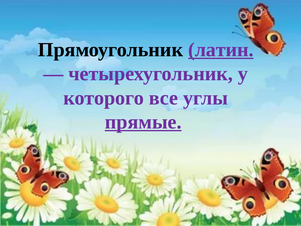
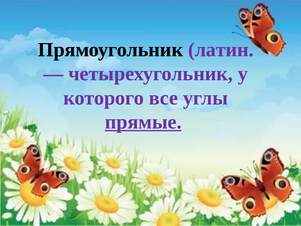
латин underline: present -> none (221, 50)
